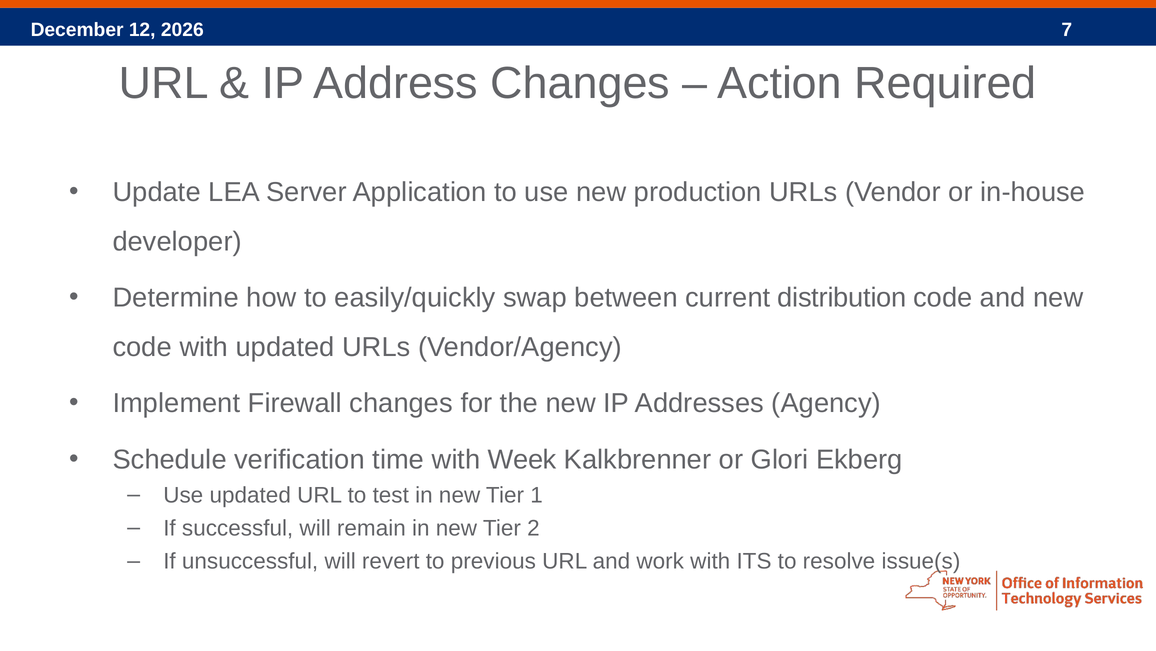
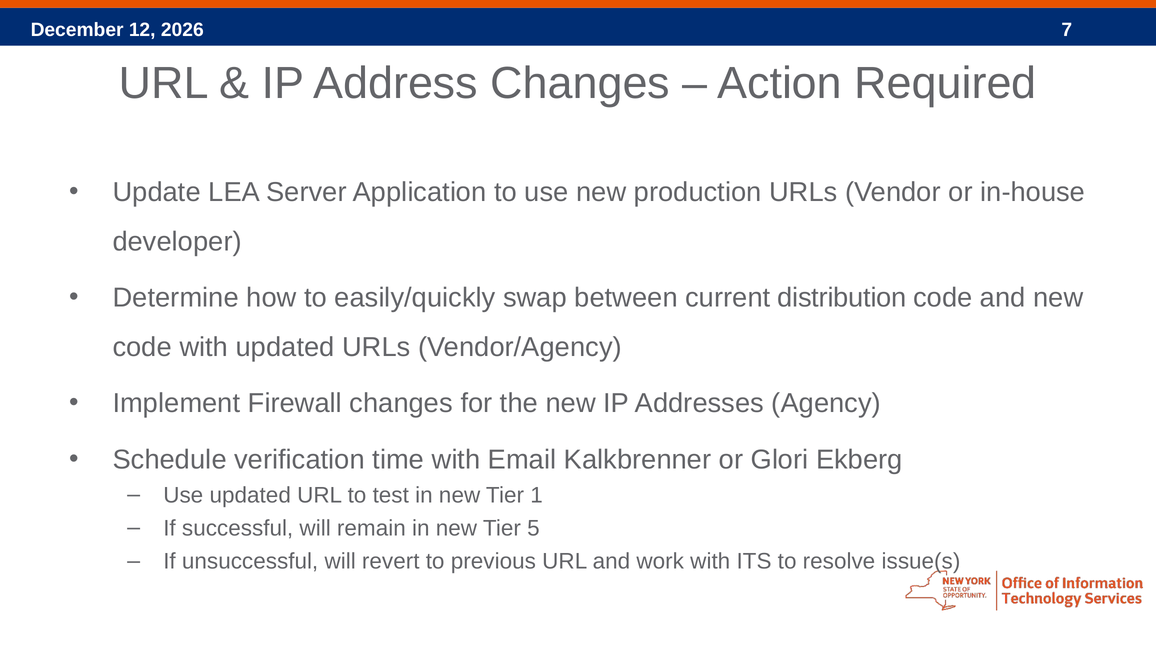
Week: Week -> Email (522, 459)
2: 2 -> 5 (533, 528)
